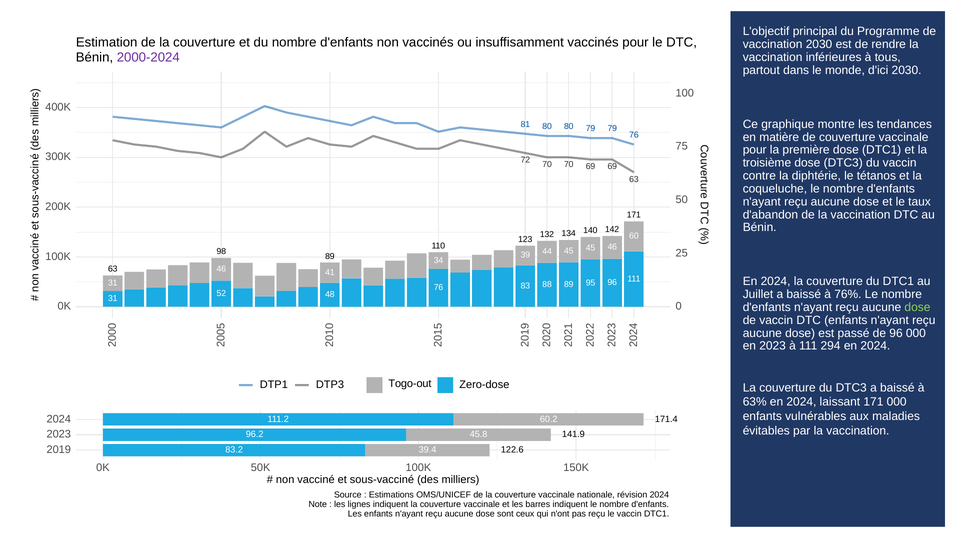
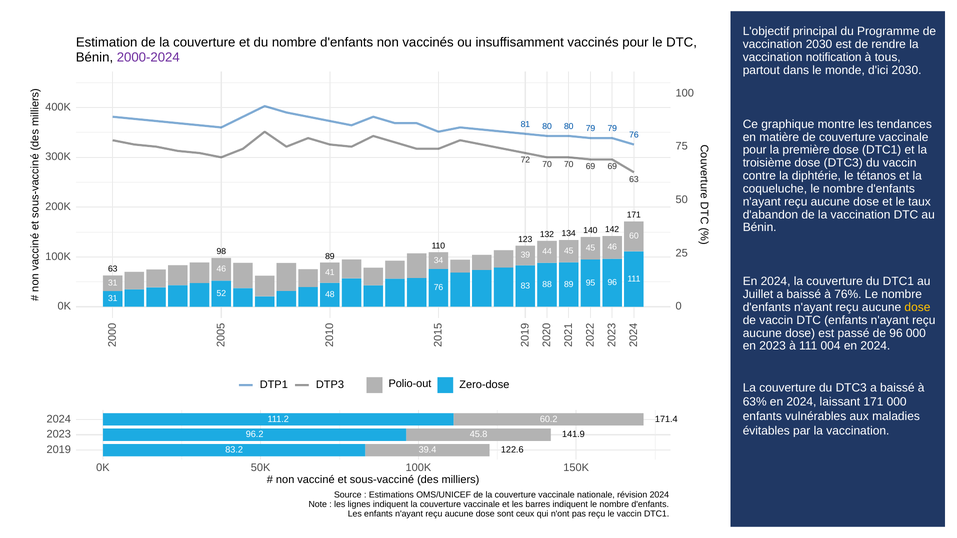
inférieures: inférieures -> notification (834, 57)
dose colour: light green -> yellow (917, 308)
294: 294 -> 004 (831, 346)
Togo-out: Togo-out -> Polio-out (410, 384)
